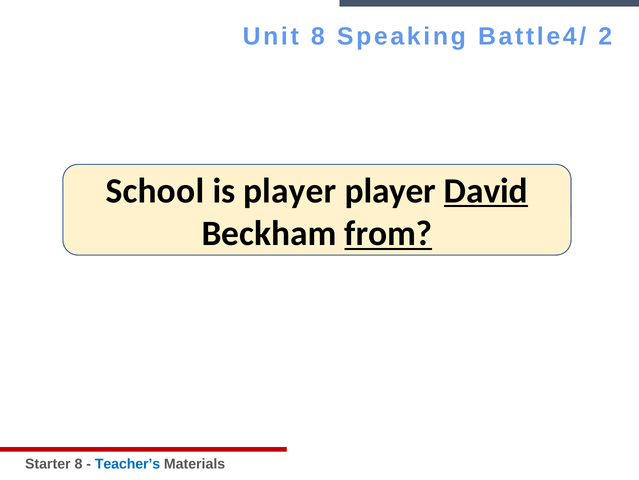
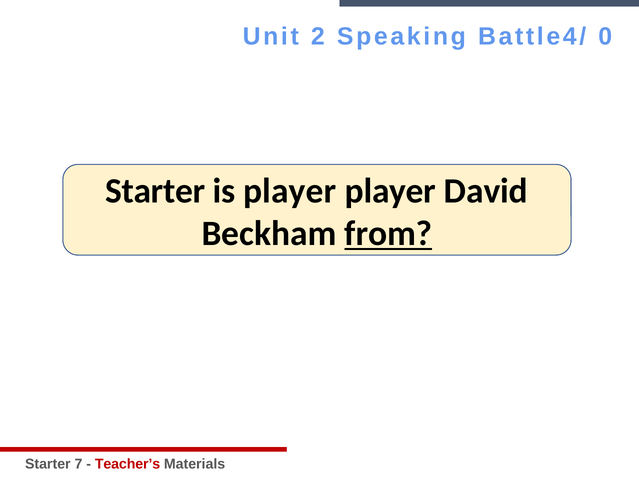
Unit 8: 8 -> 2 (318, 37)
2: 2 -> 0 (605, 37)
School: School -> Starter (155, 191)
David underline: present -> none (486, 191)
Starter 8: 8 -> 7 (78, 464)
Teacher’s colour: blue -> red (128, 464)
